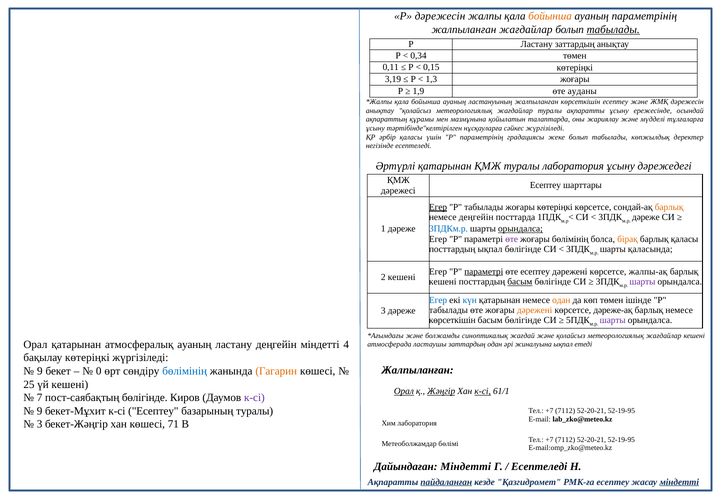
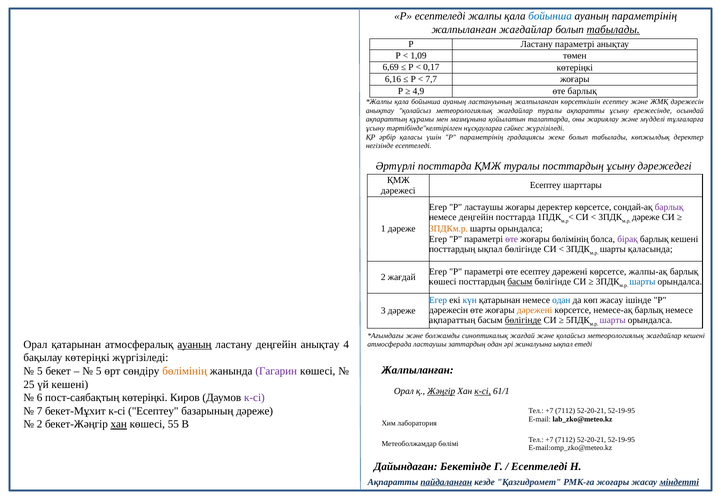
Р дәрежесін: дәрежесін -> есептеледі (440, 16)
бойынша colour: orange -> blue (550, 16)
Ластану заттардың: заттардың -> параметрі (575, 44)
0,34: 0,34 -> 1,09 (419, 56)
0,11: 0,11 -> 6,69 (391, 67)
0,15: 0,15 -> 0,17 (431, 67)
3,19: 3,19 -> 6,16 (393, 79)
1,3: 1,3 -> 7,7 (431, 79)
1,9: 1,9 -> 4,9 (418, 91)
өте ауданы: ауданы -> барлық (582, 91)
Әртүрлі қатарынан: қатарынан -> посттарда (445, 166)
туралы лаборатория: лаборатория -> посттардың (573, 166)
Егер underline: present -> none (438, 207)
табылады: табылады -> ластаушы (484, 207)
жоғары көтеріңкі: көтеріңкі -> деректер (555, 207)
барлық colour: orange -> purple (669, 207)
3ПДКм.р colour: blue -> orange (448, 229)
орындалса underline: present -> none (520, 229)
бірақ colour: orange -> purple (628, 239)
барлық қаласы: қаласы -> кешені (685, 239)
параметрі underline: present -> none (484, 272)
2 кешені: кешені -> жағдай (402, 277)
кешені: кешені -> көшесі (443, 282)
шарты colour: purple -> blue (642, 282)
одан colour: orange -> blue (561, 300)
көп төмен: төмен -> жасау (612, 300)
табылады: табылады -> дәрежесін (449, 310)
дәреже-ақ: дәреже-ақ -> немесе-ақ (613, 310)
көрсеткішін: көрсеткішін -> ақпараттың (452, 320)
бөлігінде underline: none -> present (523, 320)
ауаның underline: none -> present (194, 345)
деңгейін міндетті: міндетті -> анықтау (320, 345)
9: 9 -> 5 (40, 371)
0: 0 -> 5 (99, 371)
бөлімінің colour: blue -> orange (185, 371)
Гагарин colour: orange -> purple (276, 371)
Орал underline: present -> none (404, 392)
7: 7 -> 6 (40, 398)
пост-саябақтың бөлігінде: бөлігінде -> көтеріңкі (145, 398)
9: 9 -> 7 (40, 411)
базарының туралы: туралы -> дәреже (255, 411)
3: 3 -> 2 (40, 424)
хан underline: none -> present (119, 424)
71: 71 -> 55 (173, 424)
Дайындаған Міндетті: Міндетті -> Бекетінде (466, 467)
РМК-ға есептеу: есептеу -> жоғары (613, 482)
